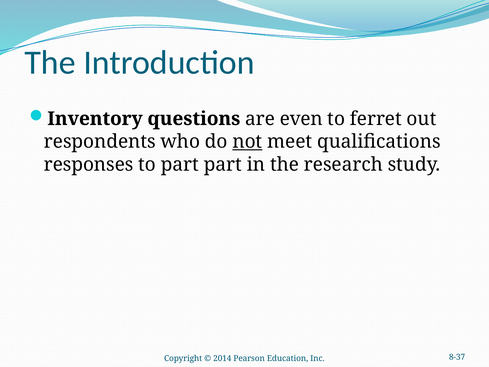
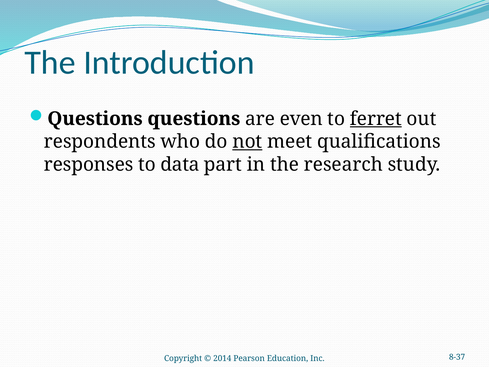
Inventory: Inventory -> Questions (95, 119)
ferret underline: none -> present (376, 119)
to part: part -> data (180, 164)
